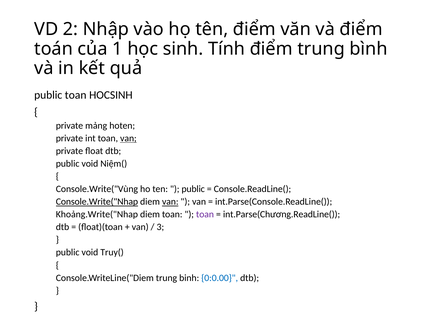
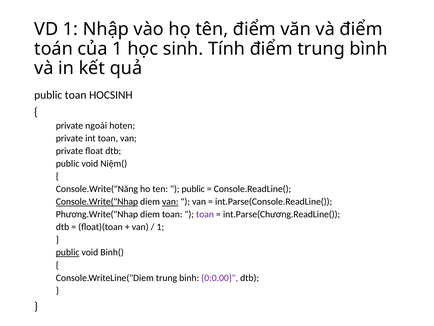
VD 2: 2 -> 1 (70, 29)
mảng: mảng -> ngoài (96, 125)
van underline: present -> none (128, 138)
Console.Write("Vùng: Console.Write("Vùng -> Console.Write("Năng (97, 189)
Khoảng.Write("Nhap: Khoảng.Write("Nhap -> Phương.Write("Nhap (97, 214)
3: 3 -> 1 (160, 227)
public underline: none -> present (68, 252)
Truy(: Truy( -> Binh( (112, 252)
0:0.00 colour: blue -> purple (220, 277)
